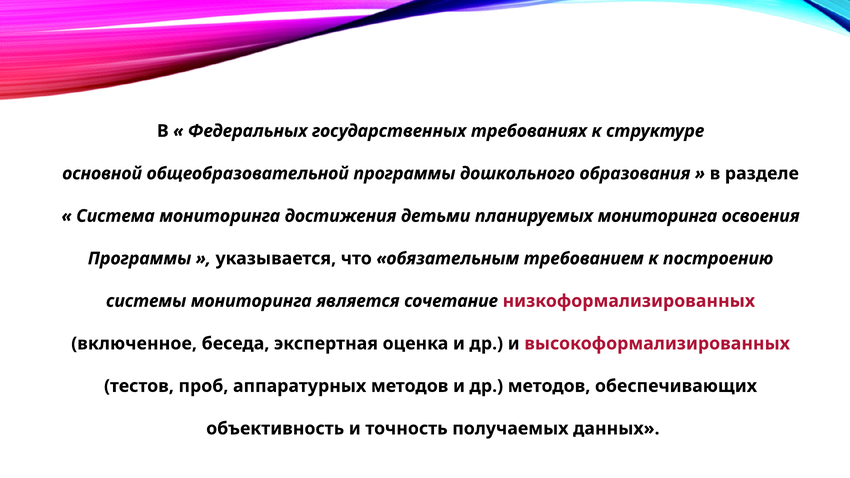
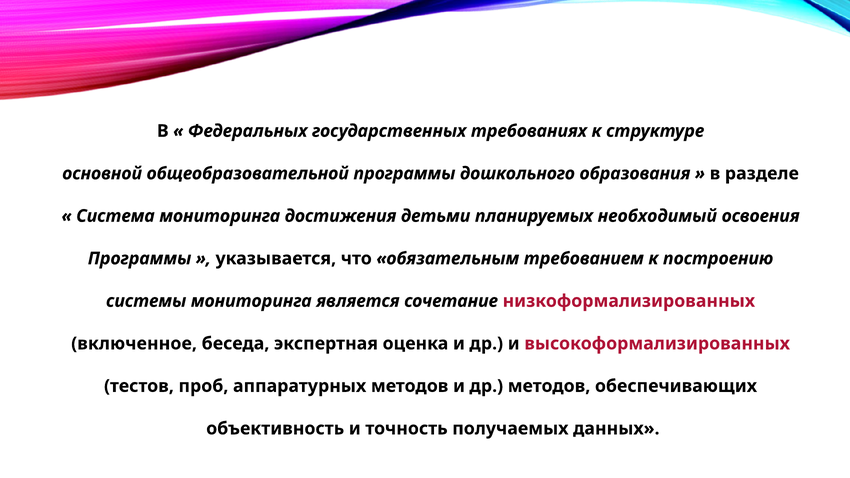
планируемых мониторинга: мониторинга -> необходимый (657, 216)
